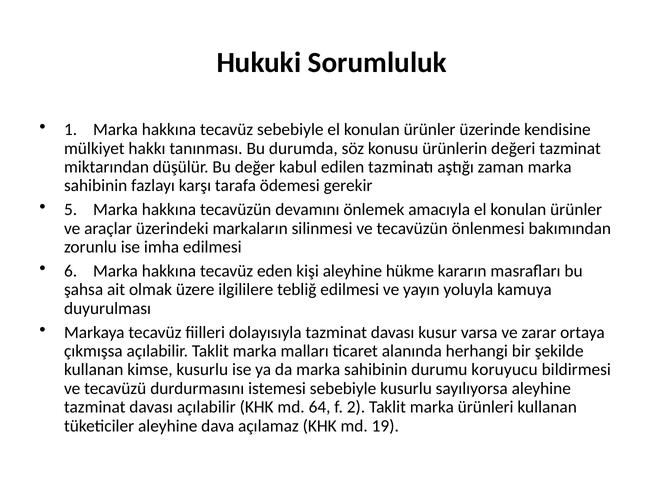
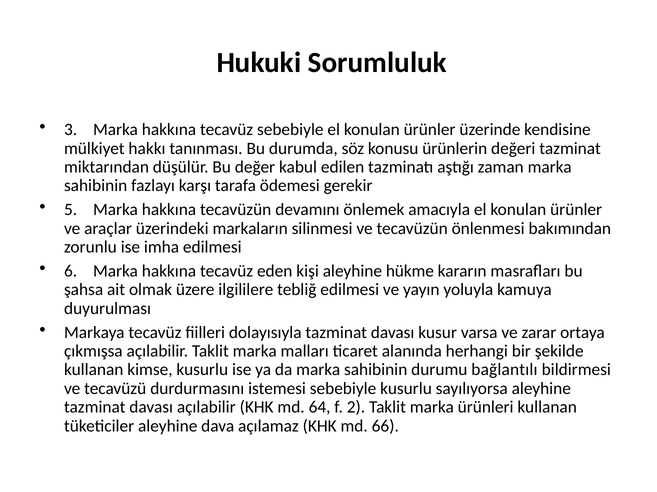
1: 1 -> 3 (71, 130)
koruyucu: koruyucu -> bağlantılı (504, 370)
19: 19 -> 66 (385, 427)
